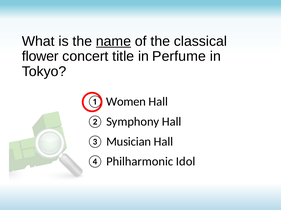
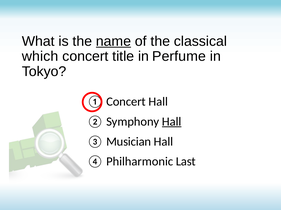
flower: flower -> which (40, 57)
Women: Women -> Concert (126, 102)
Hall underline: none -> present (172, 122)
Idol: Idol -> Last (186, 162)
